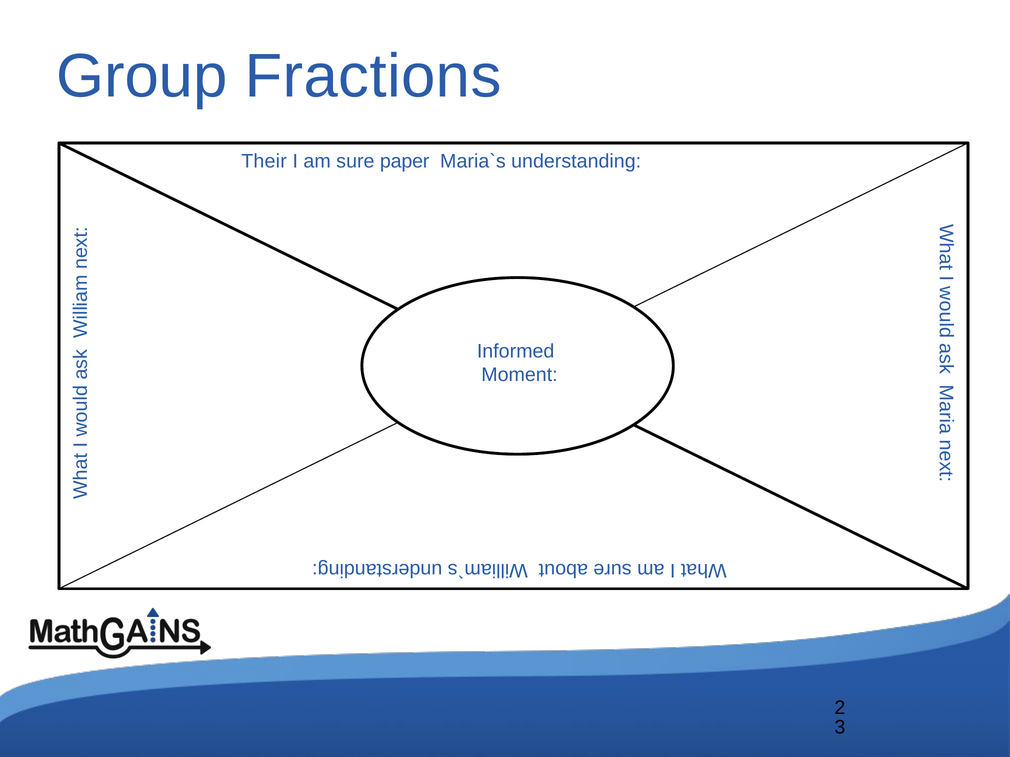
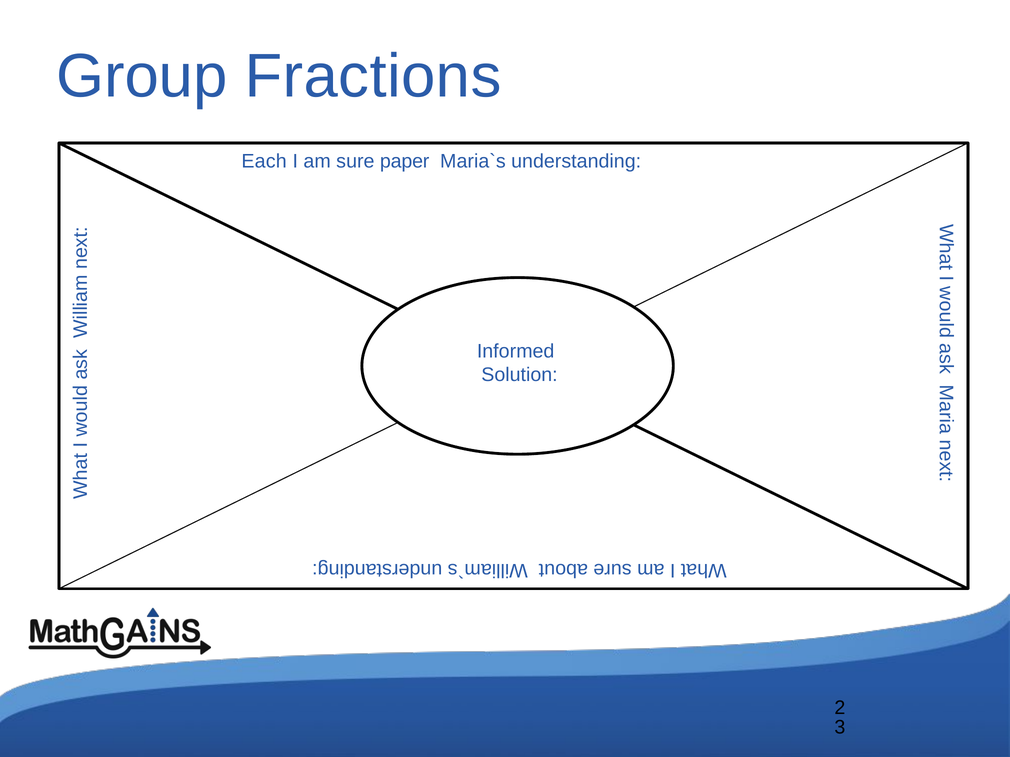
Their: Their -> Each (264, 161)
Moment: Moment -> Solution (519, 375)
